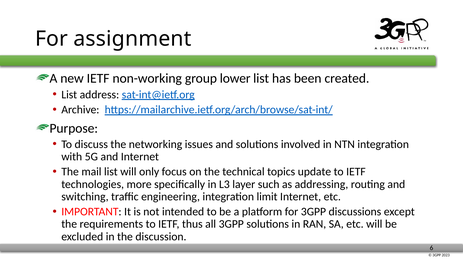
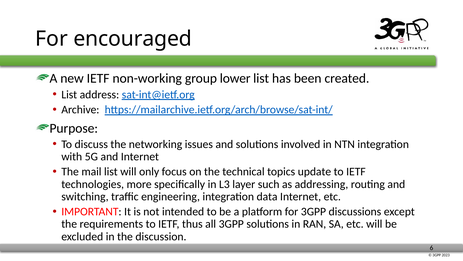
assignment: assignment -> encouraged (133, 39)
limit: limit -> data (267, 196)
